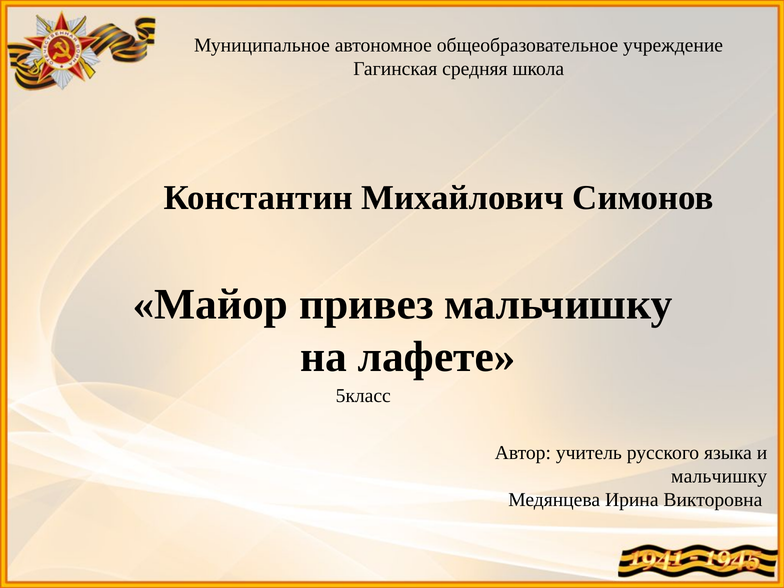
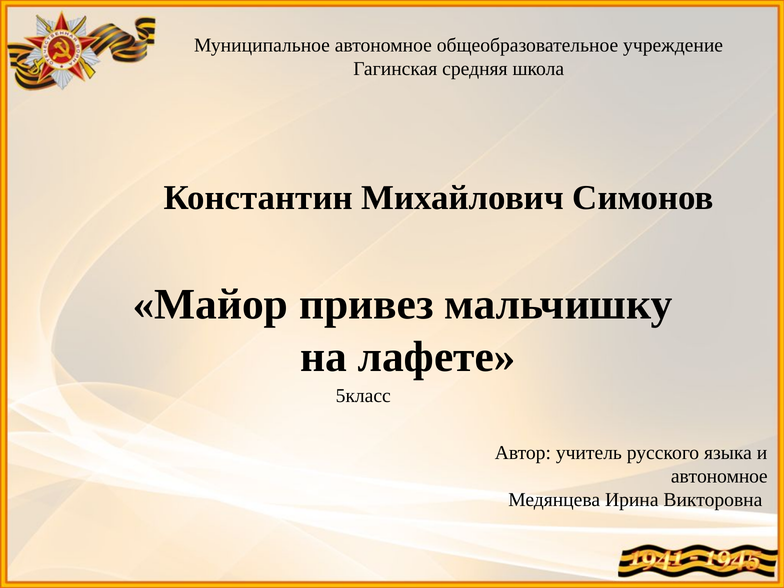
мальчишку: мальчишку -> автономное (719, 476)
